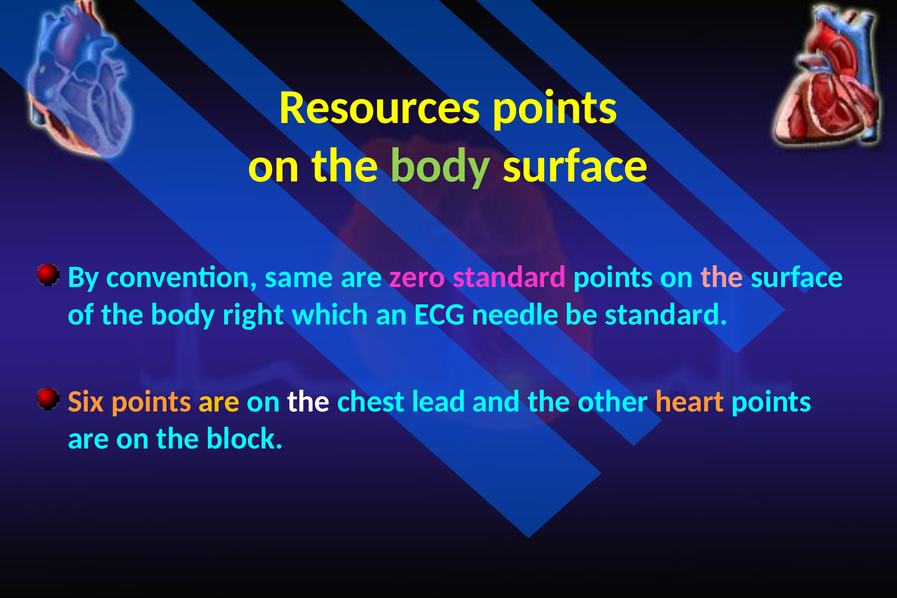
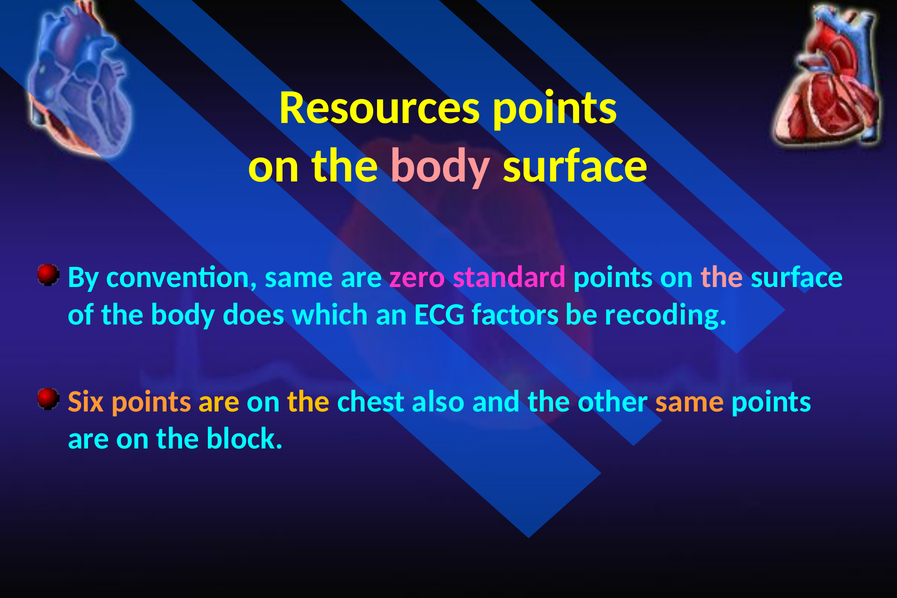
body colour: light green -> pink (440, 166)
right: right -> does (254, 314)
needle: needle -> factors (515, 314)
be standard: standard -> recoding (666, 314)
the colour: white -> yellow (309, 401)
lead: lead -> also (438, 401)
other heart: heart -> same (690, 401)
